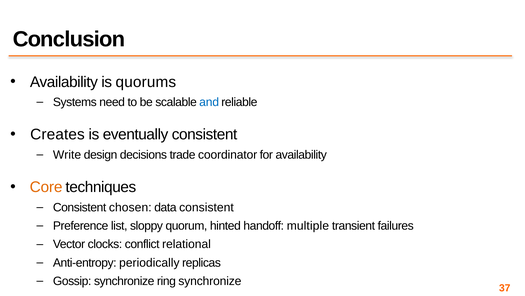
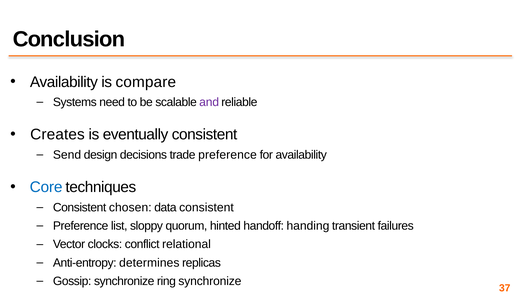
quorums: quorums -> compare (146, 82)
and colour: blue -> purple (209, 102)
Write: Write -> Send (67, 154)
trade coordinator: coordinator -> preference (228, 154)
Core colour: orange -> blue (46, 187)
multiple: multiple -> handing (308, 225)
periodically: periodically -> determines (149, 262)
